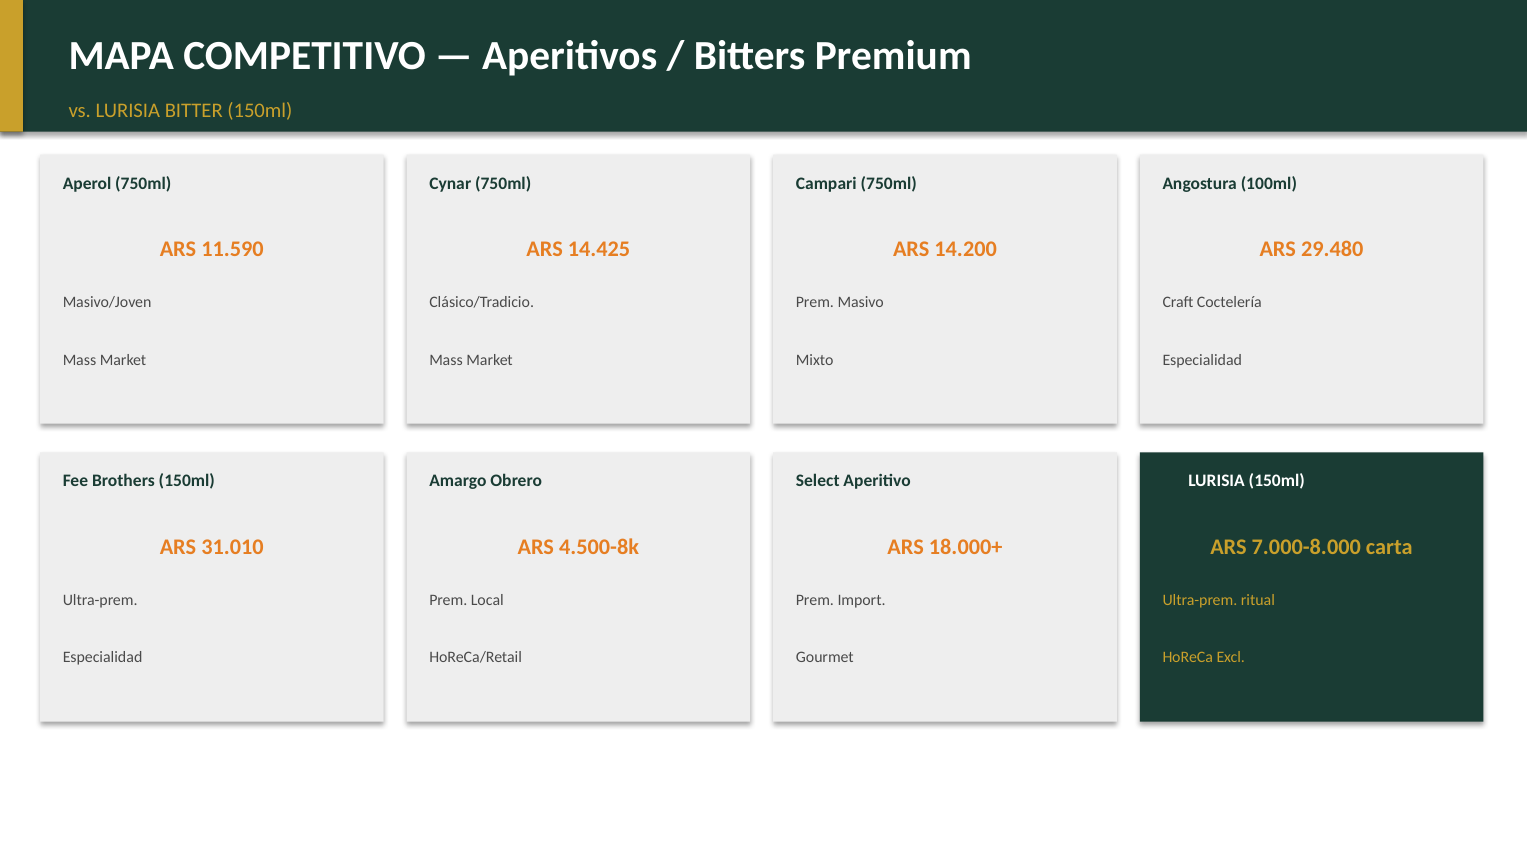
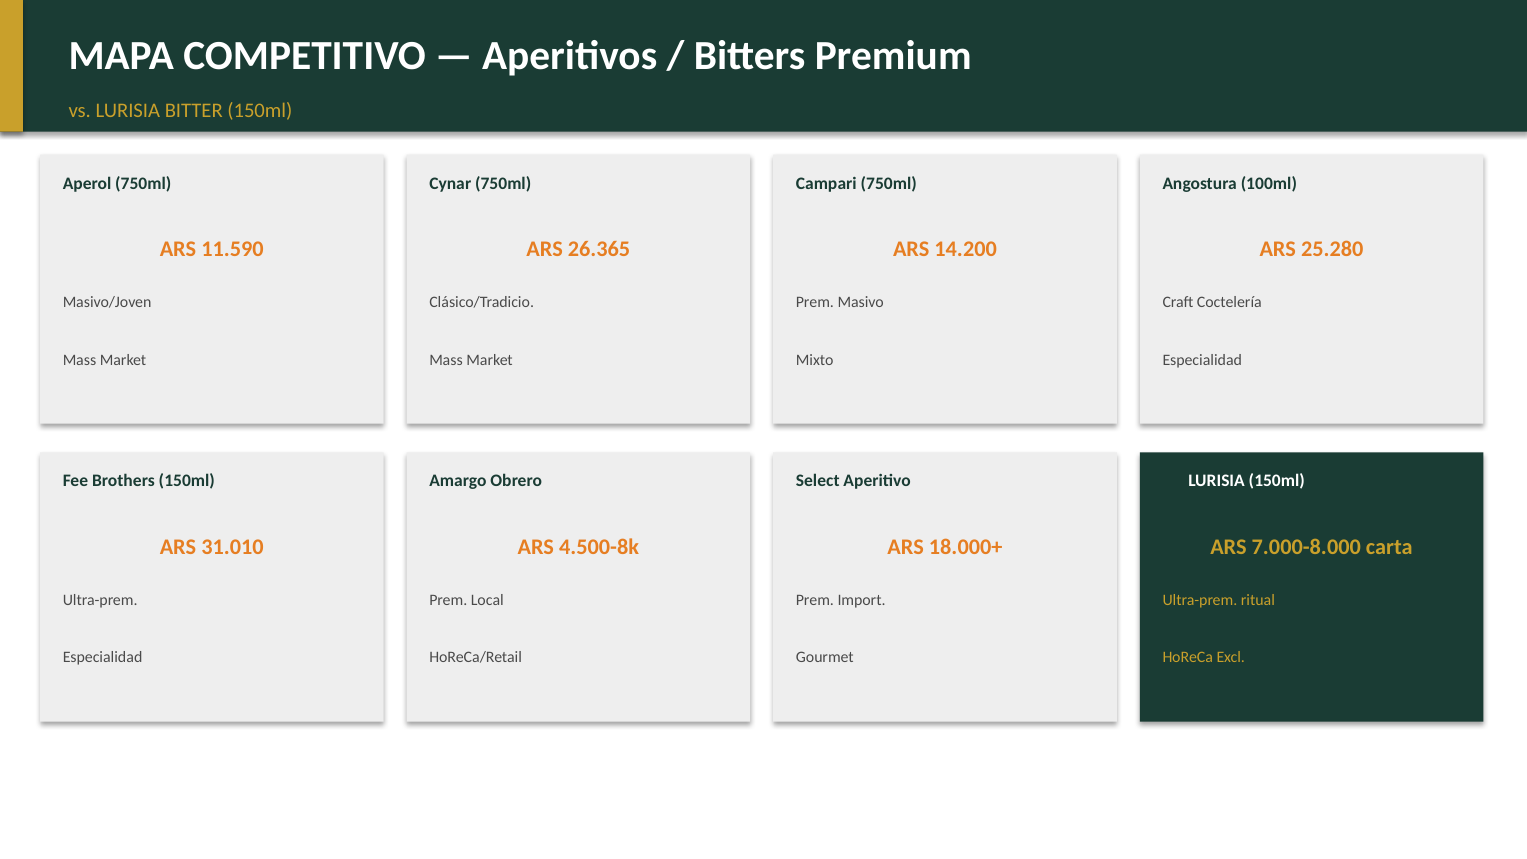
14.425: 14.425 -> 26.365 (599, 250)
29.480: 29.480 -> 25.280 (1332, 250)
